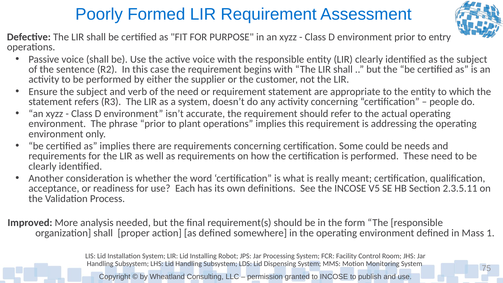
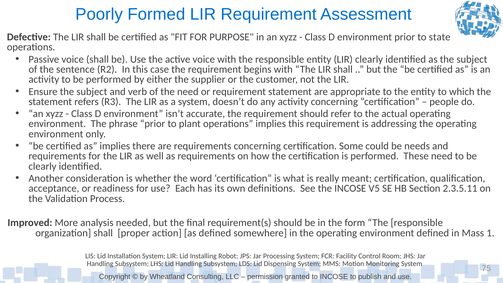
entry: entry -> state (440, 37)
